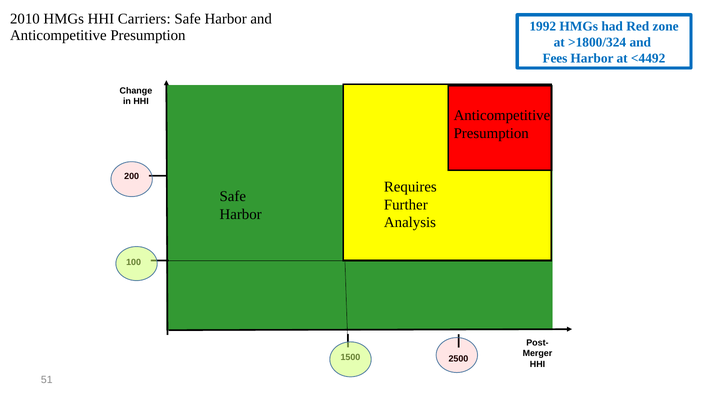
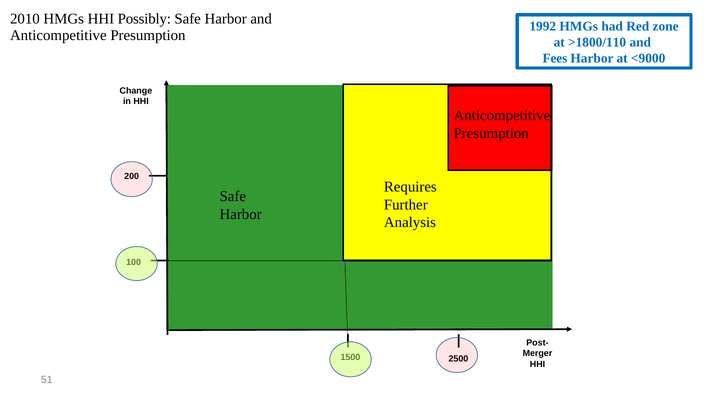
Carriers: Carriers -> Possibly (144, 19)
>1800/324: >1800/324 -> >1800/110 (597, 42)
<4492: <4492 -> <9000 (648, 58)
